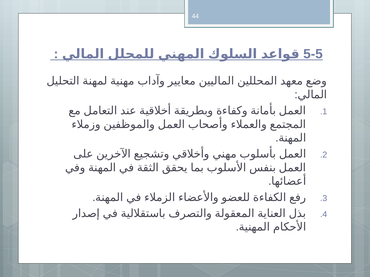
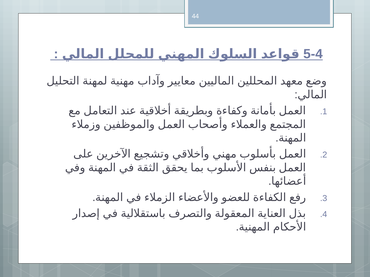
5-5: 5-5 -> 5-4 (313, 54)
